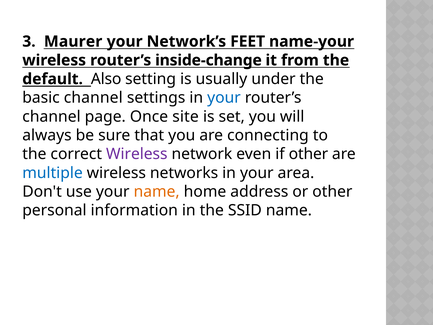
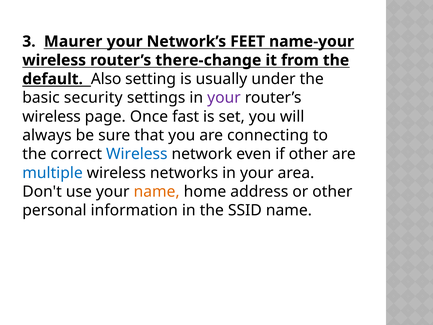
inside-change: inside-change -> there-change (208, 60)
basic channel: channel -> security (93, 98)
your colour: blue -> purple (224, 98)
channel: channel -> wireless (52, 116)
site: site -> fast (186, 116)
Wireless colour: purple -> blue (137, 154)
